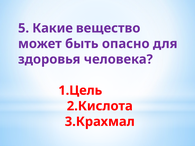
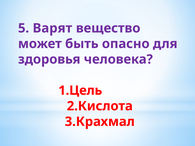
Какие: Какие -> Варят (52, 28)
